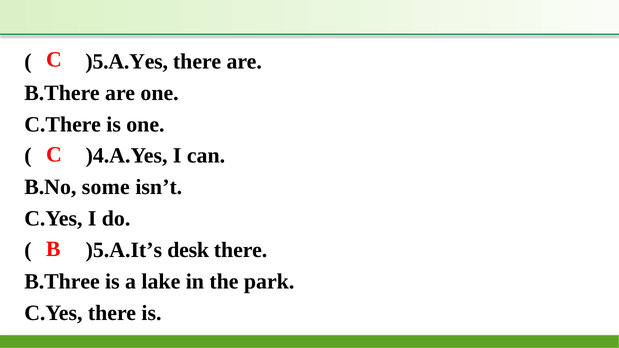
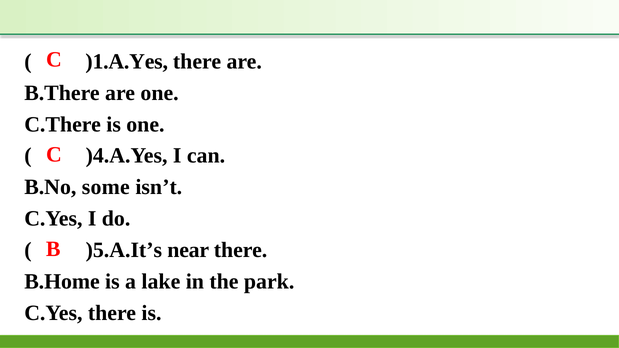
)5.A.Yes: )5.A.Yes -> )1.A.Yes (127, 61)
desk: desk -> near (188, 250)
B.Three: B.Three -> B.Home (62, 282)
